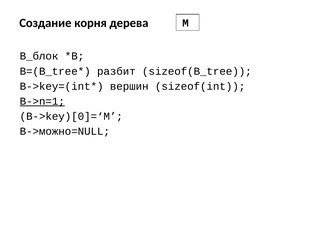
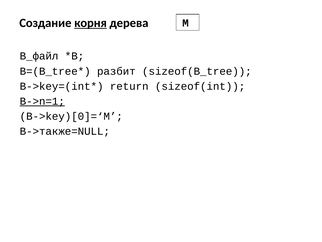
корня underline: none -> present (91, 23)
B_блок: B_блок -> B_файл (39, 56)
вершин: вершин -> return (129, 86)
B->можно=NULL: B->можно=NULL -> B->также=NULL (65, 131)
